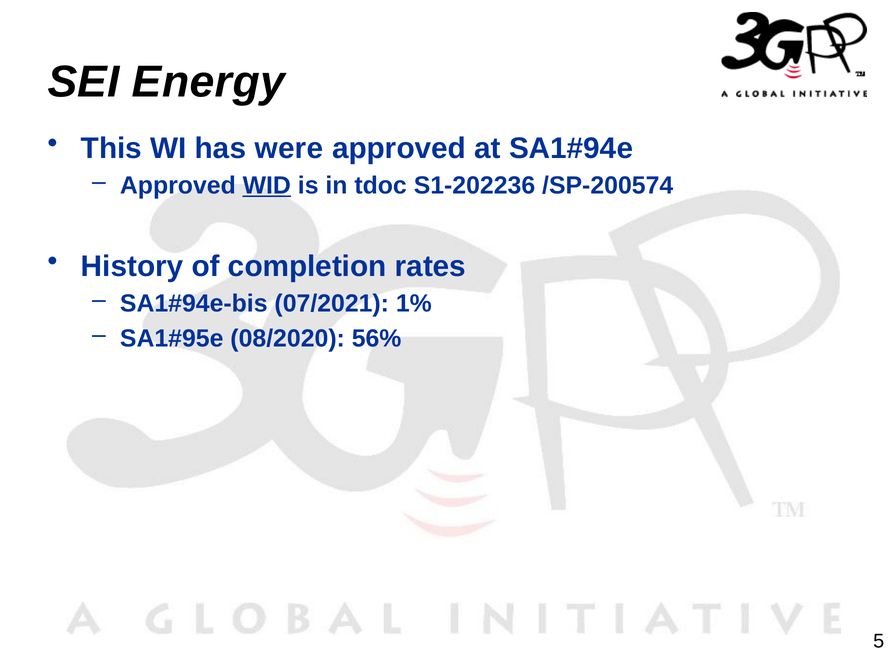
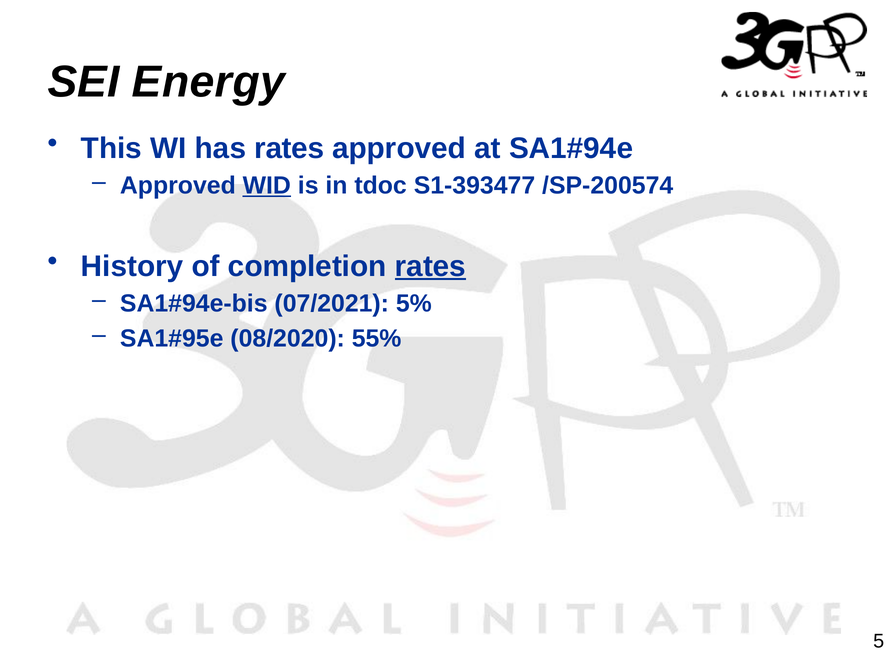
has were: were -> rates (289, 148)
S1-202236: S1-202236 -> S1-393477 (474, 185)
rates underline: none -> present (430, 266)
1%: 1% -> 5% (414, 304)
56%: 56% -> 55% (377, 338)
